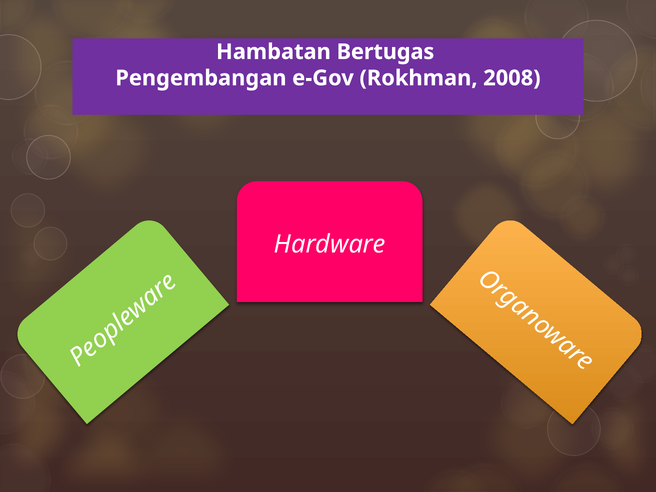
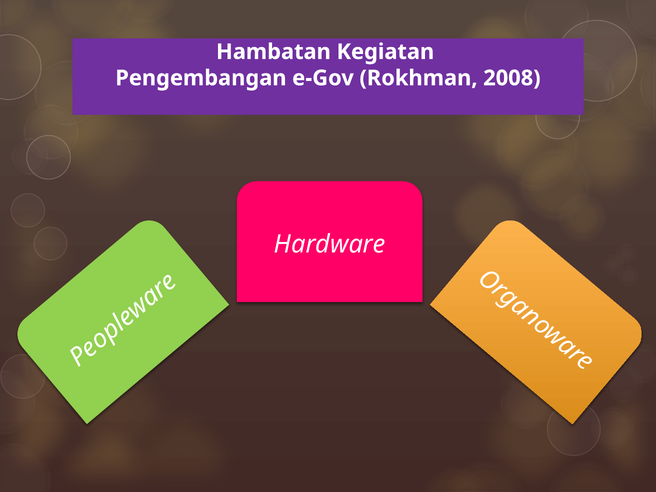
Bertugas: Bertugas -> Kegiatan (385, 52)
